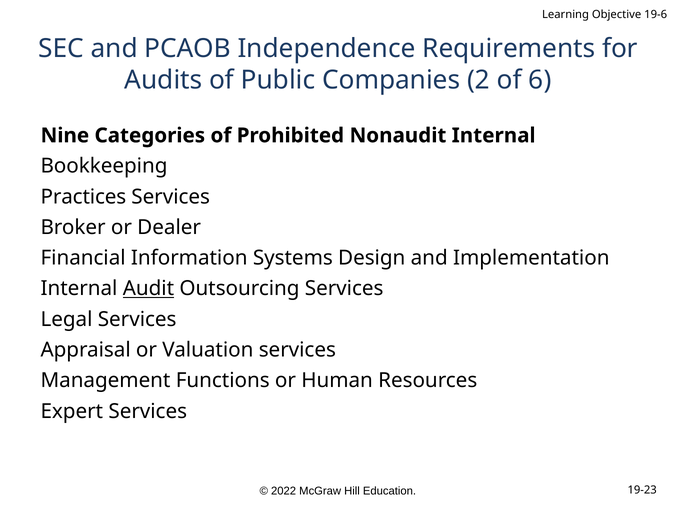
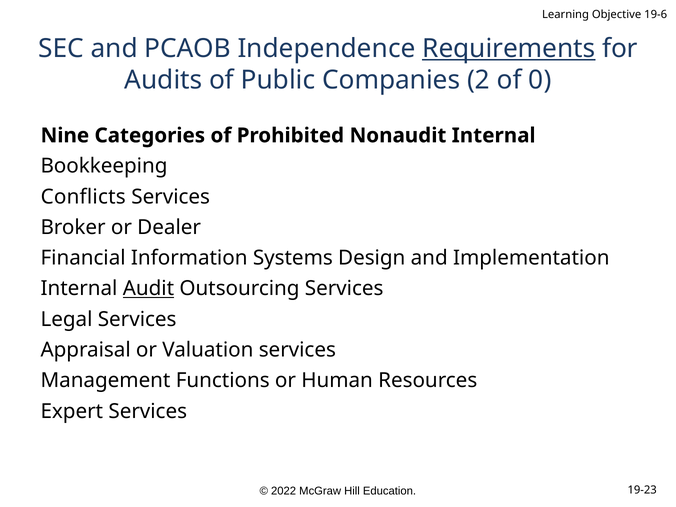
Requirements underline: none -> present (509, 49)
6: 6 -> 0 (540, 80)
Practices: Practices -> Conflicts (83, 197)
